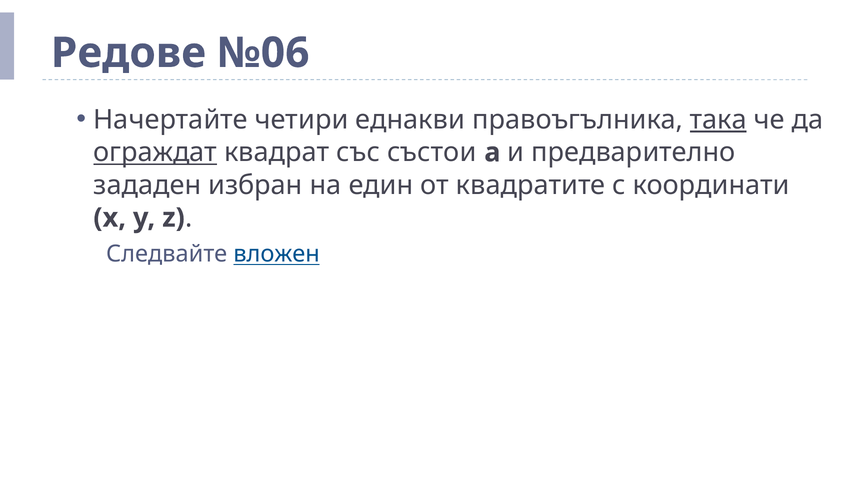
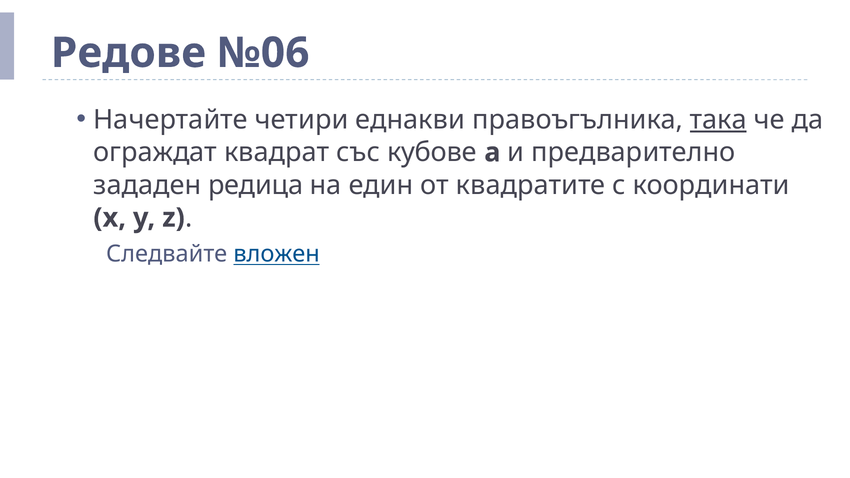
ограждат underline: present -> none (155, 152)
състои: състои -> кубове (432, 152)
избран: избран -> редица (256, 185)
